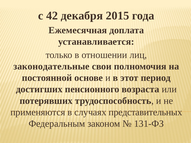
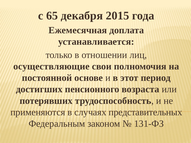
42: 42 -> 65 (52, 16)
законодательные: законодательные -> осуществляющие (51, 67)
